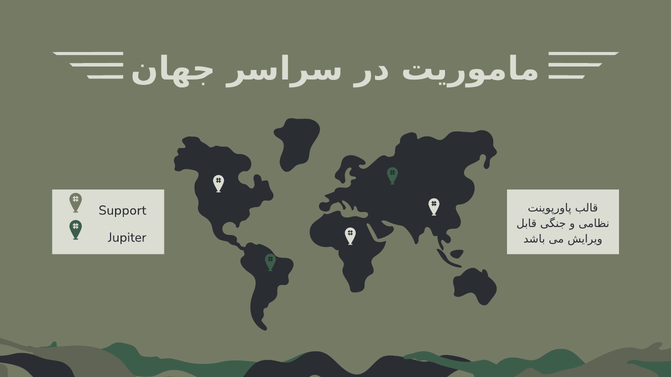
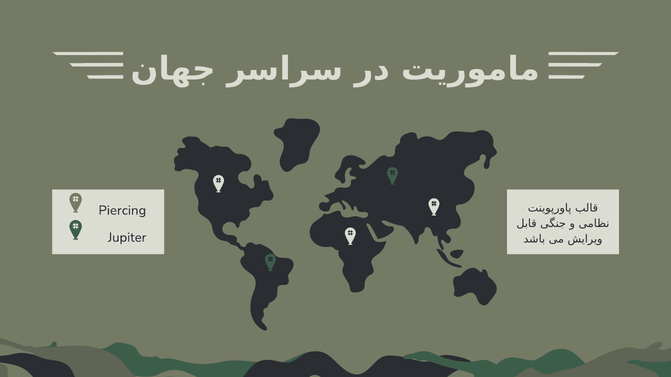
Support: Support -> Piercing (122, 211)
